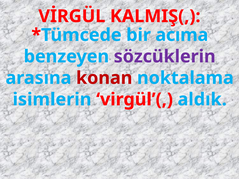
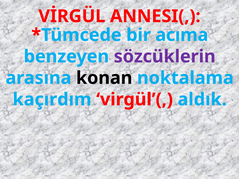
KALMIŞ(: KALMIŞ( -> ANNESI( (155, 16)
konan colour: red -> black (104, 78)
isimlerin: isimlerin -> kaçırdım (52, 100)
